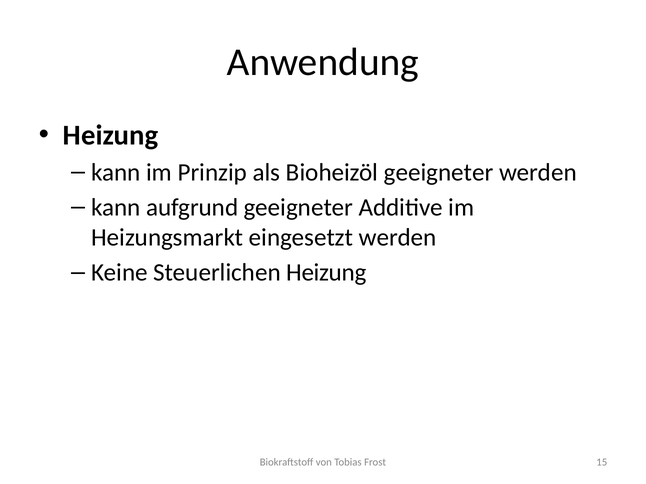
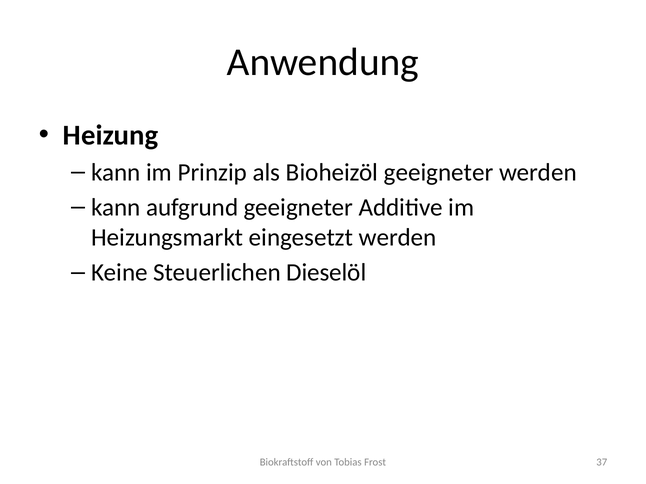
Steuerlichen Heizung: Heizung -> Dieselöl (326, 273)
15: 15 -> 37 (602, 463)
